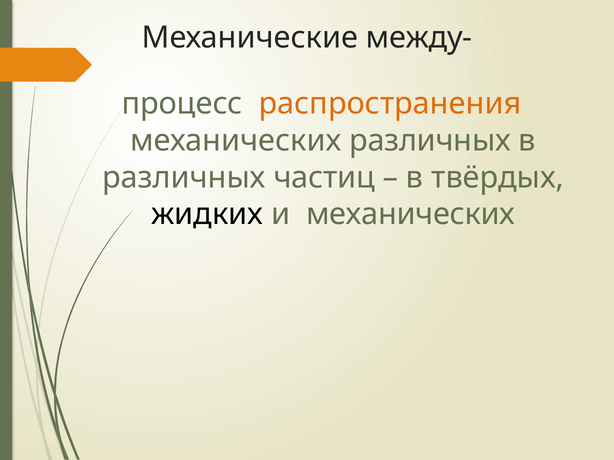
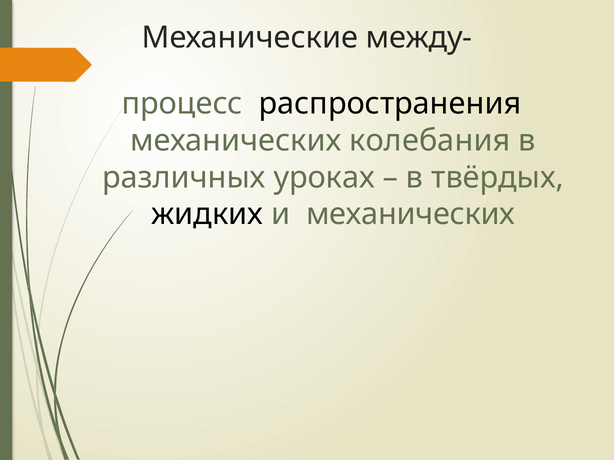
распространения colour: orange -> black (390, 104)
механических различных: различных -> колебания (430, 141)
частиц: частиц -> уроках (324, 178)
